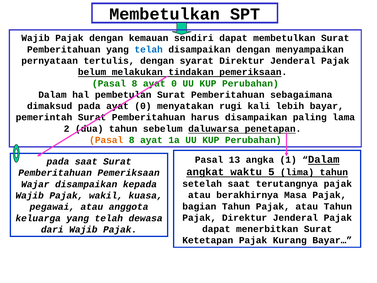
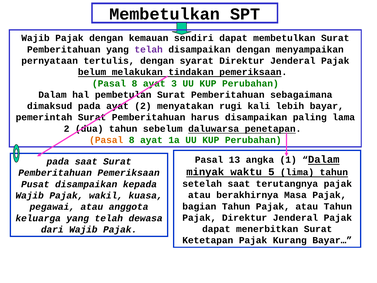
telah colour: blue -> purple (149, 49)
8 ayat 0: 0 -> 3 (174, 83)
pada ayat 0: 0 -> 2 (143, 106)
angkat: angkat -> minyak (205, 172)
Wajar: Wajar -> Pusat (35, 184)
